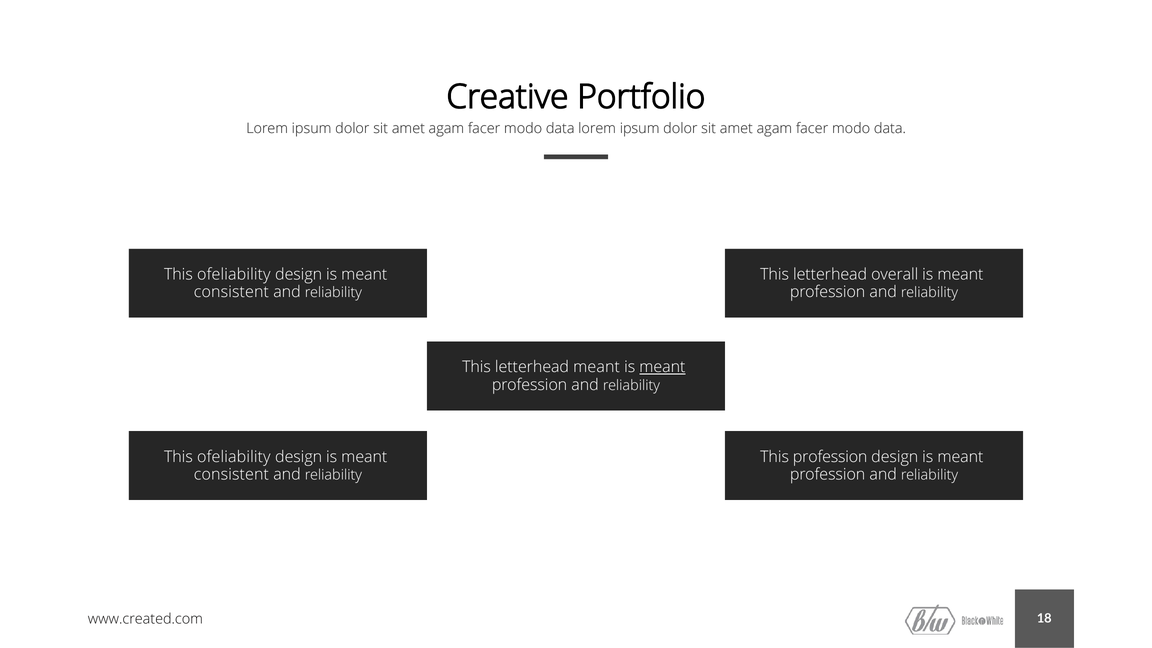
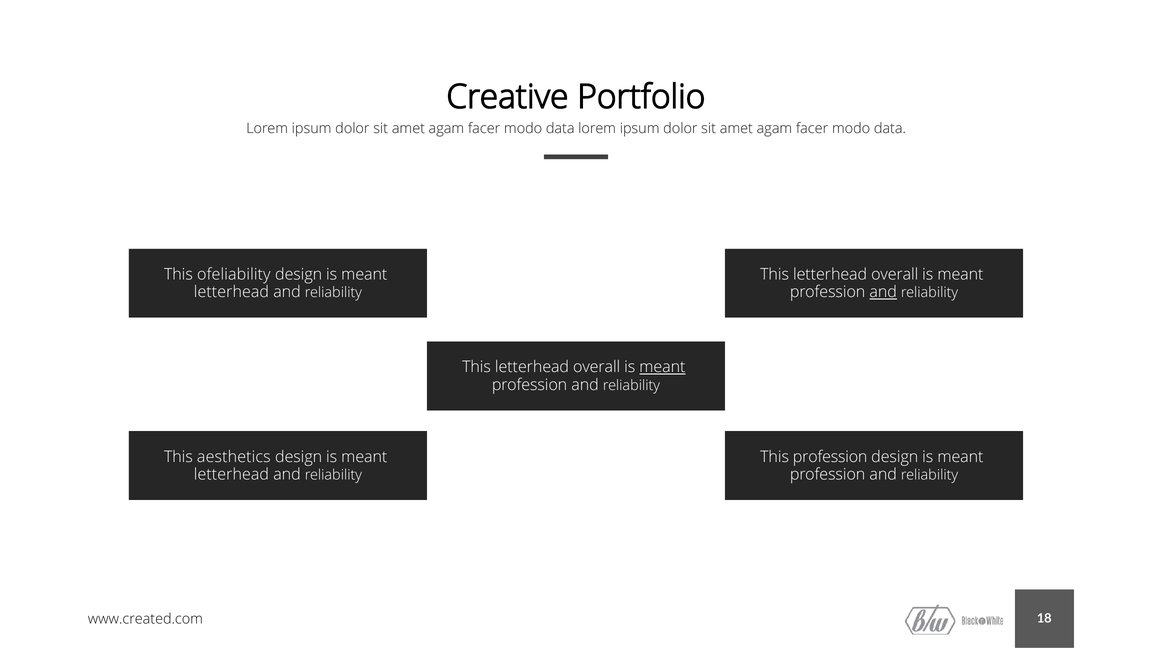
consistent: consistent -> letterhead (231, 292)
and underline: none -> present (883, 292)
meant: meant -> overall (597, 367)
ofeliability: ofeliability -> aesthetics (234, 457)
consistent: consistent -> letterhead (231, 474)
